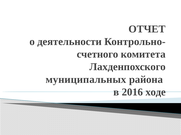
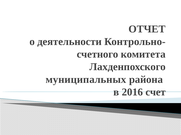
ходе: ходе -> счет (156, 93)
